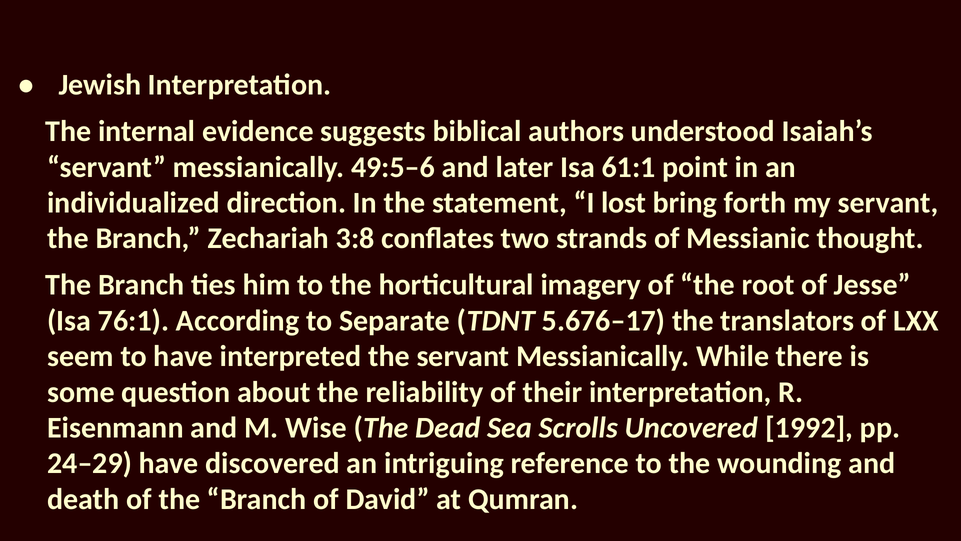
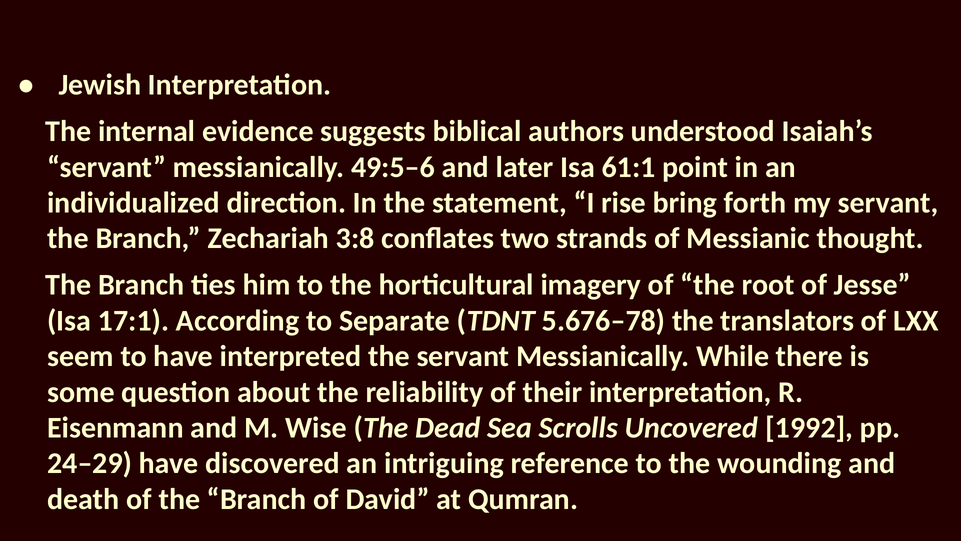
lost: lost -> rise (624, 203)
76:1: 76:1 -> 17:1 (134, 320)
5.676–17: 5.676–17 -> 5.676–78 (604, 320)
